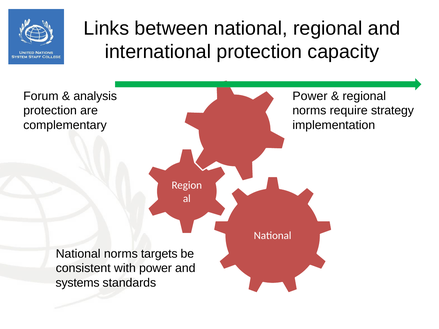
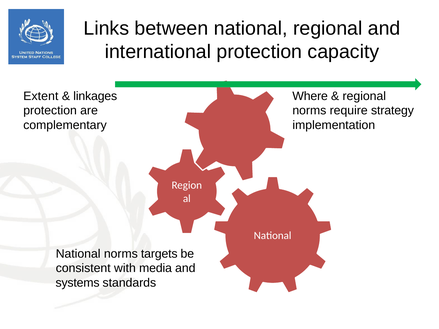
Forum: Forum -> Extent (41, 96)
analysis: analysis -> linkages (95, 96)
Power: Power -> Where (310, 96)
with power: power -> media (156, 268)
